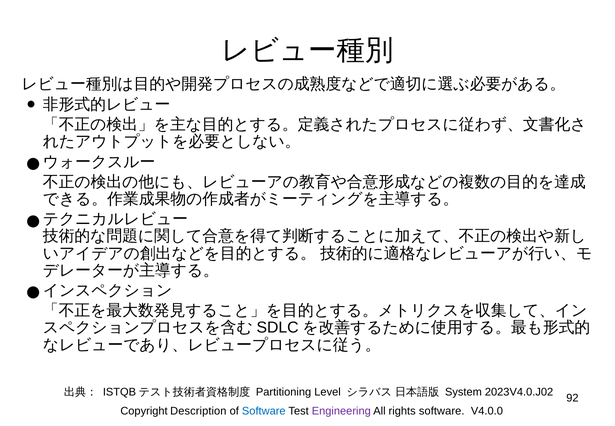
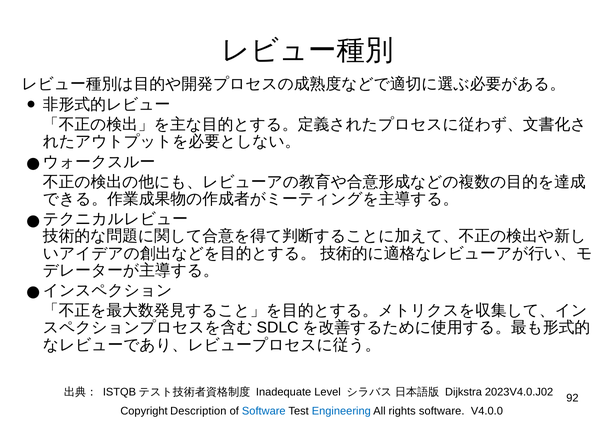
Partitioning: Partitioning -> Inadequate (284, 392)
System: System -> Dijkstra (463, 392)
Engineering colour: purple -> blue (341, 411)
